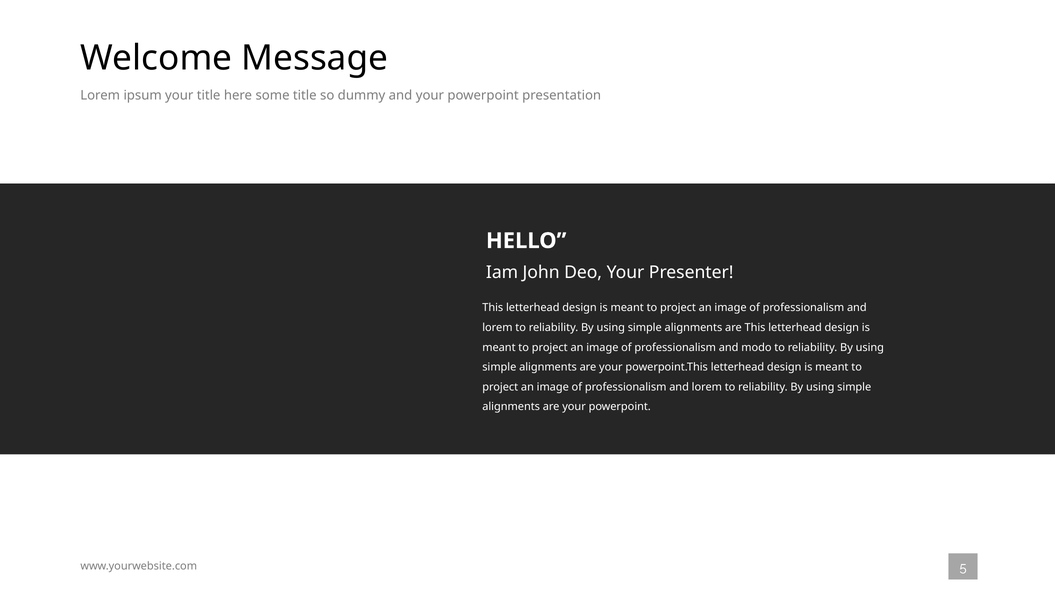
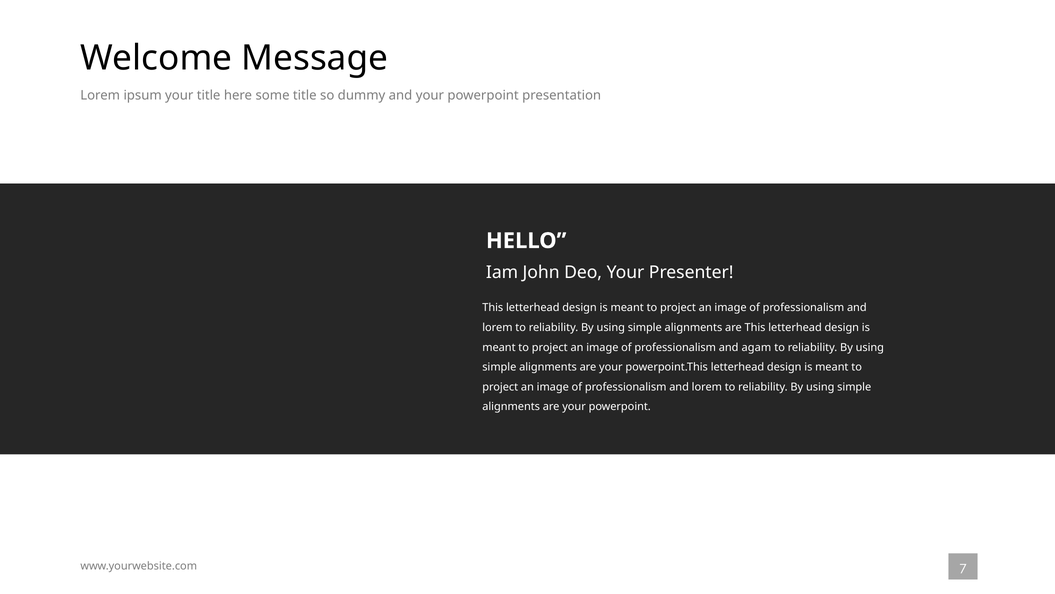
modo: modo -> agam (756, 347)
5: 5 -> 7 (963, 567)
